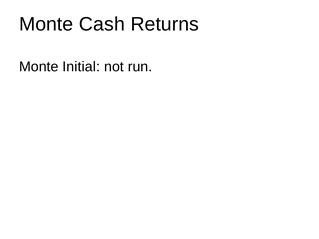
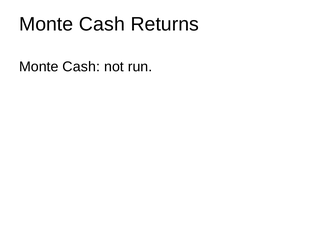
Initial: Initial -> Cash (81, 67)
